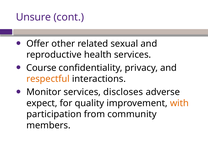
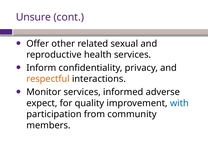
Course: Course -> Inform (41, 68)
discloses: discloses -> informed (123, 92)
with colour: orange -> blue (179, 103)
